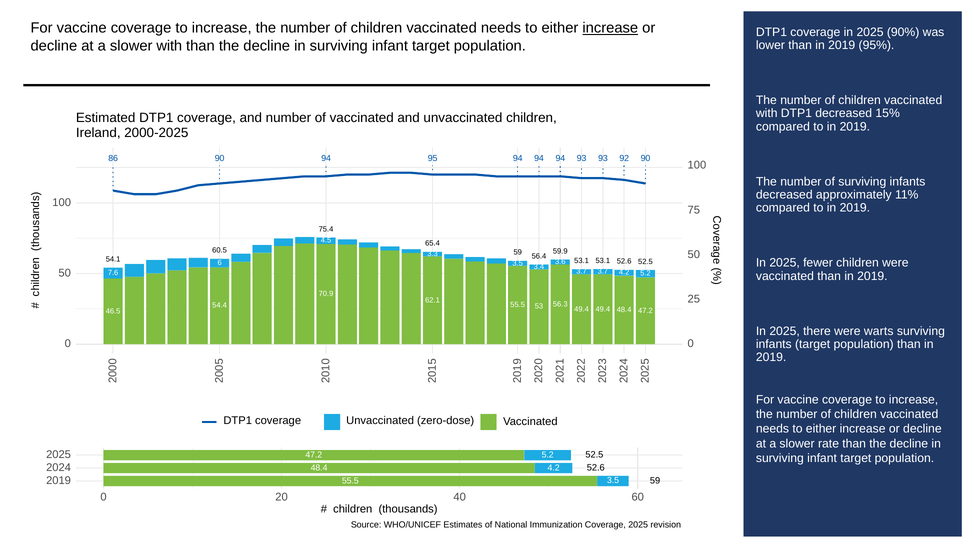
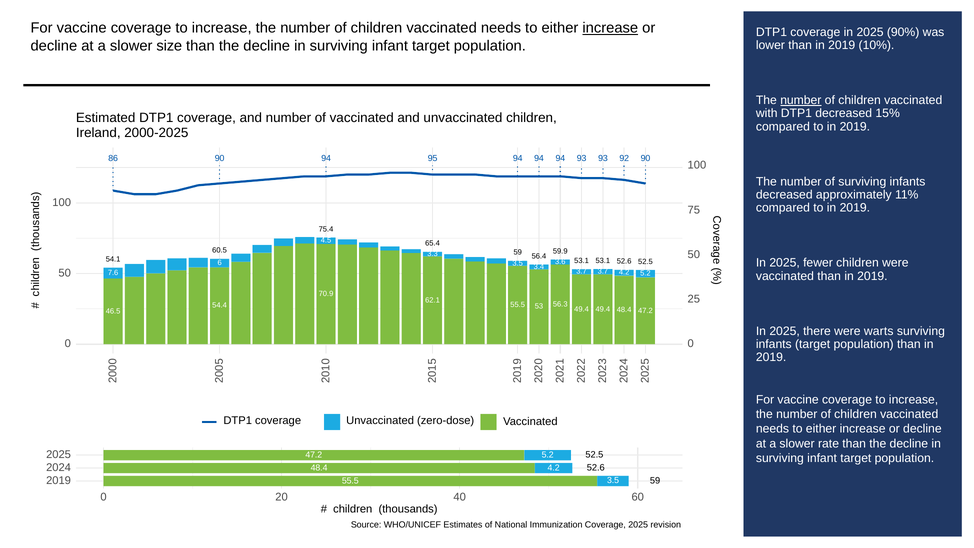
slower with: with -> size (169, 46)
95%: 95% -> 10% (876, 45)
number underline: none -> present (801, 100)
